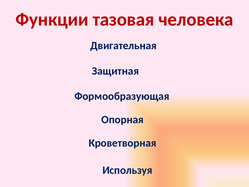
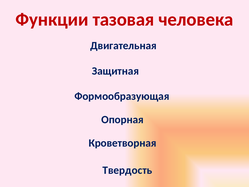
Используя: Используя -> Твердость (127, 170)
